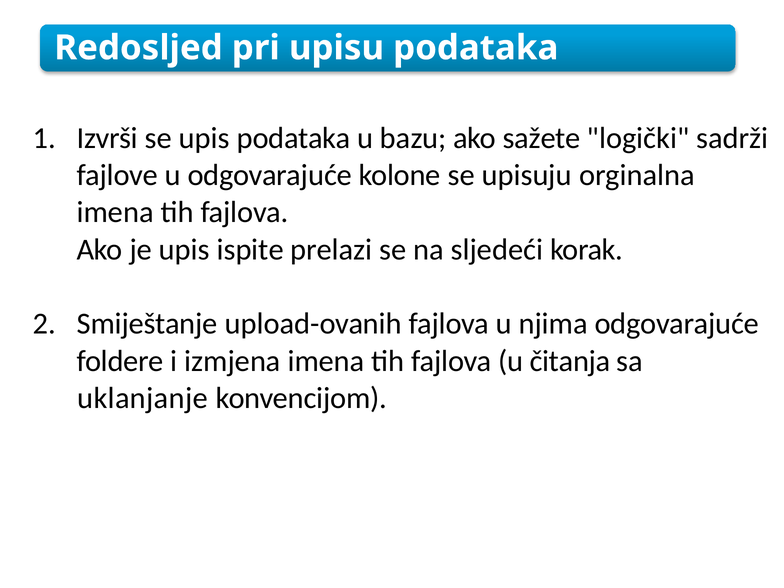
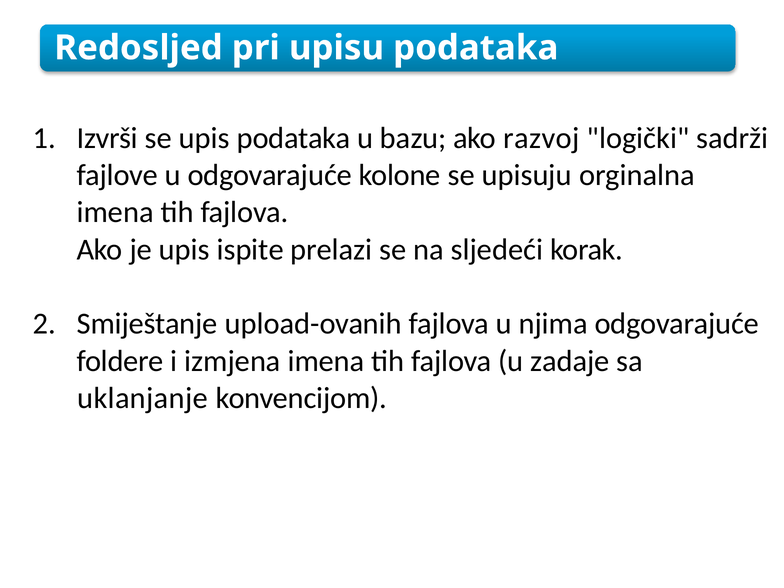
sažete: sažete -> razvoj (541, 138)
čitanja: čitanja -> zadaje (570, 361)
